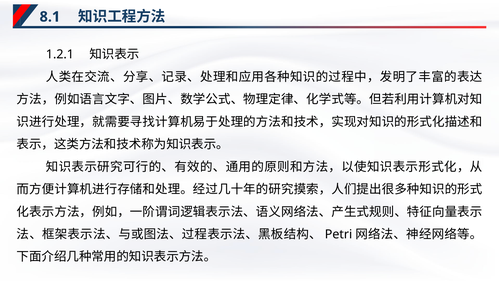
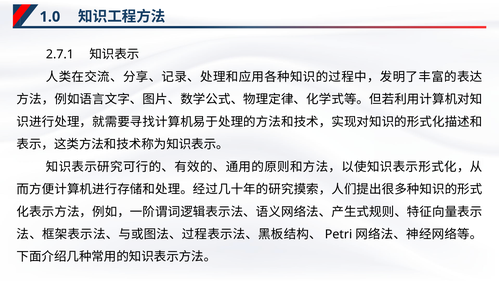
8.1: 8.1 -> 1.0 (50, 17)
1.2.1: 1.2.1 -> 2.7.1 (60, 54)
